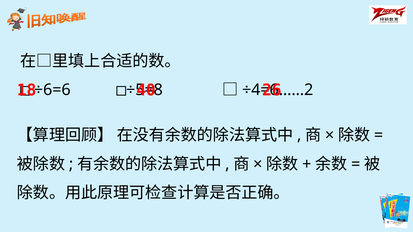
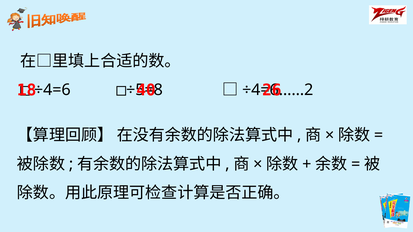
÷6=6: ÷6=6 -> ÷4=6 (52, 90)
